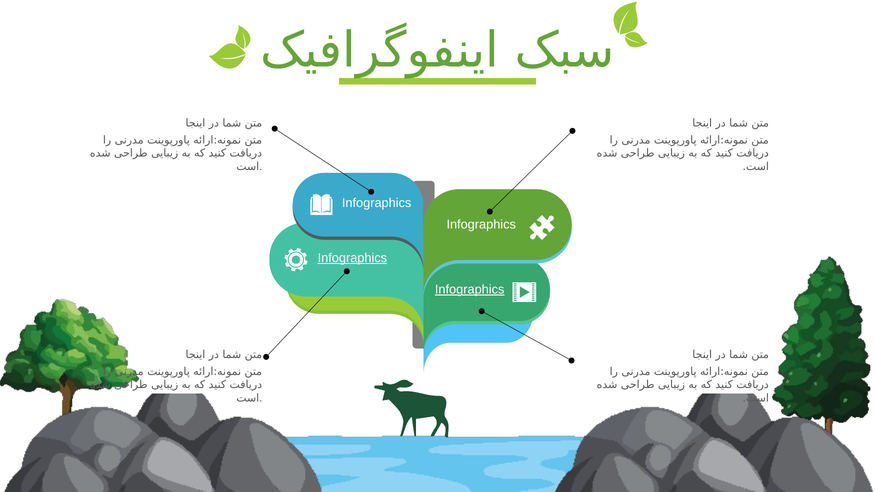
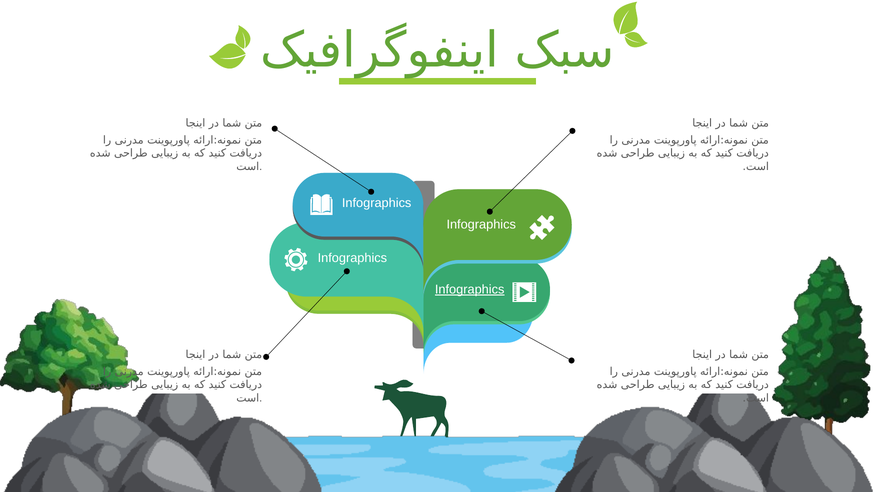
Infographics underline: present -> none (352, 258)
